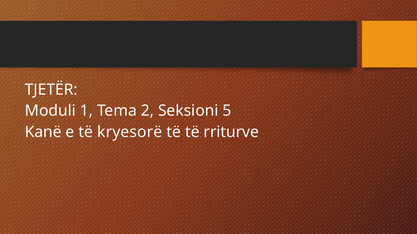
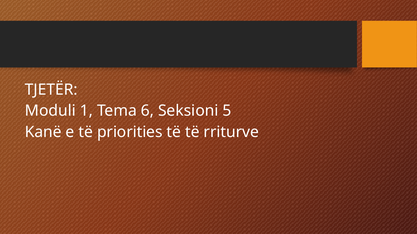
2: 2 -> 6 (148, 111)
kryesorë: kryesorë -> priorities (130, 132)
